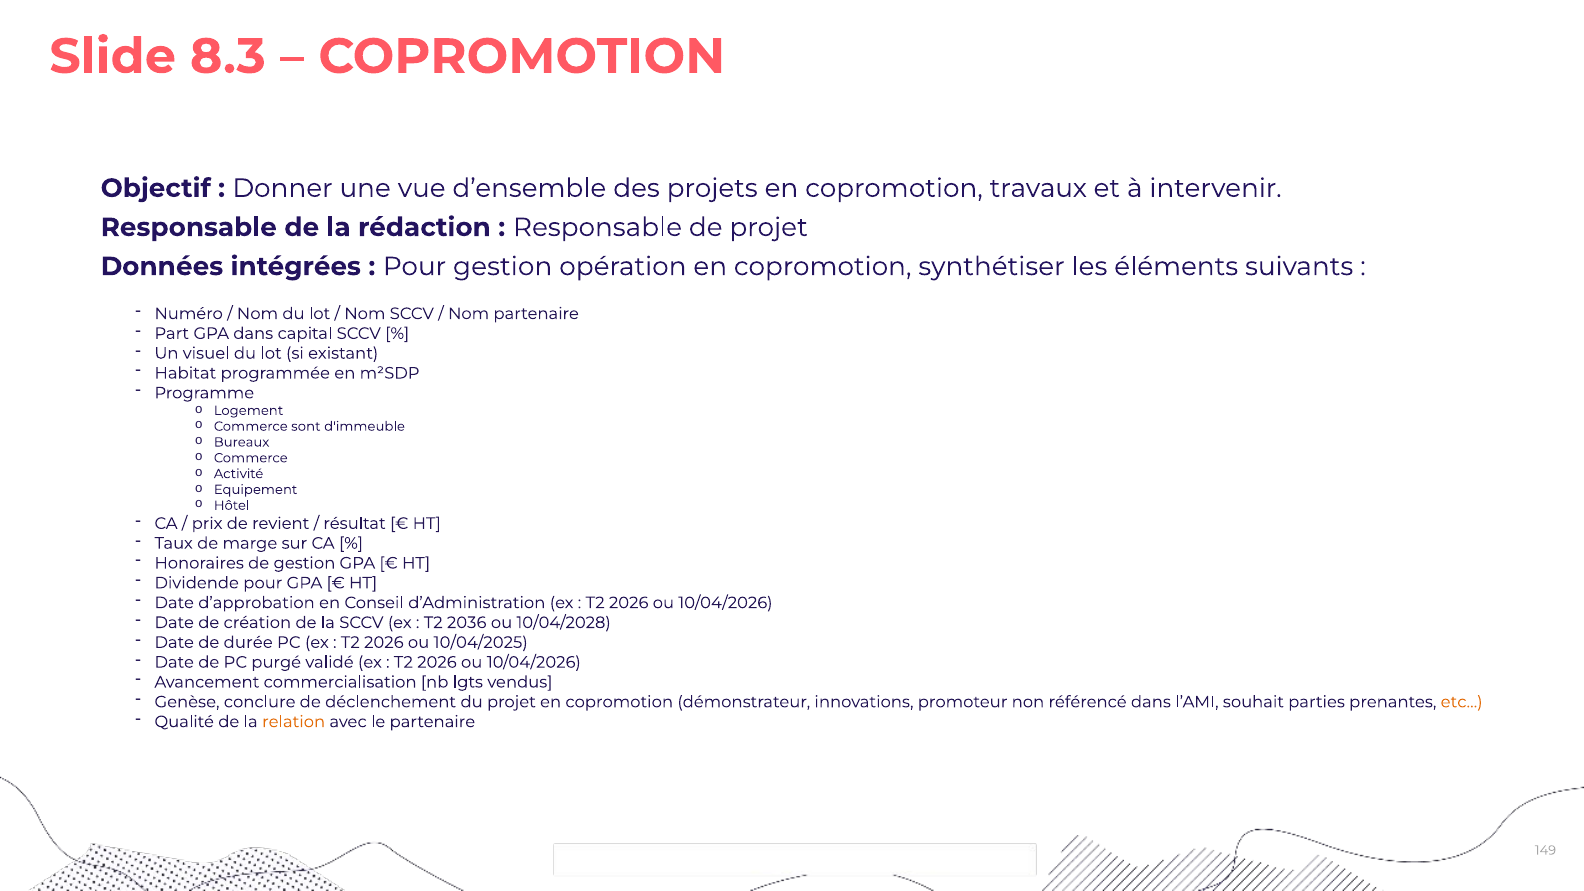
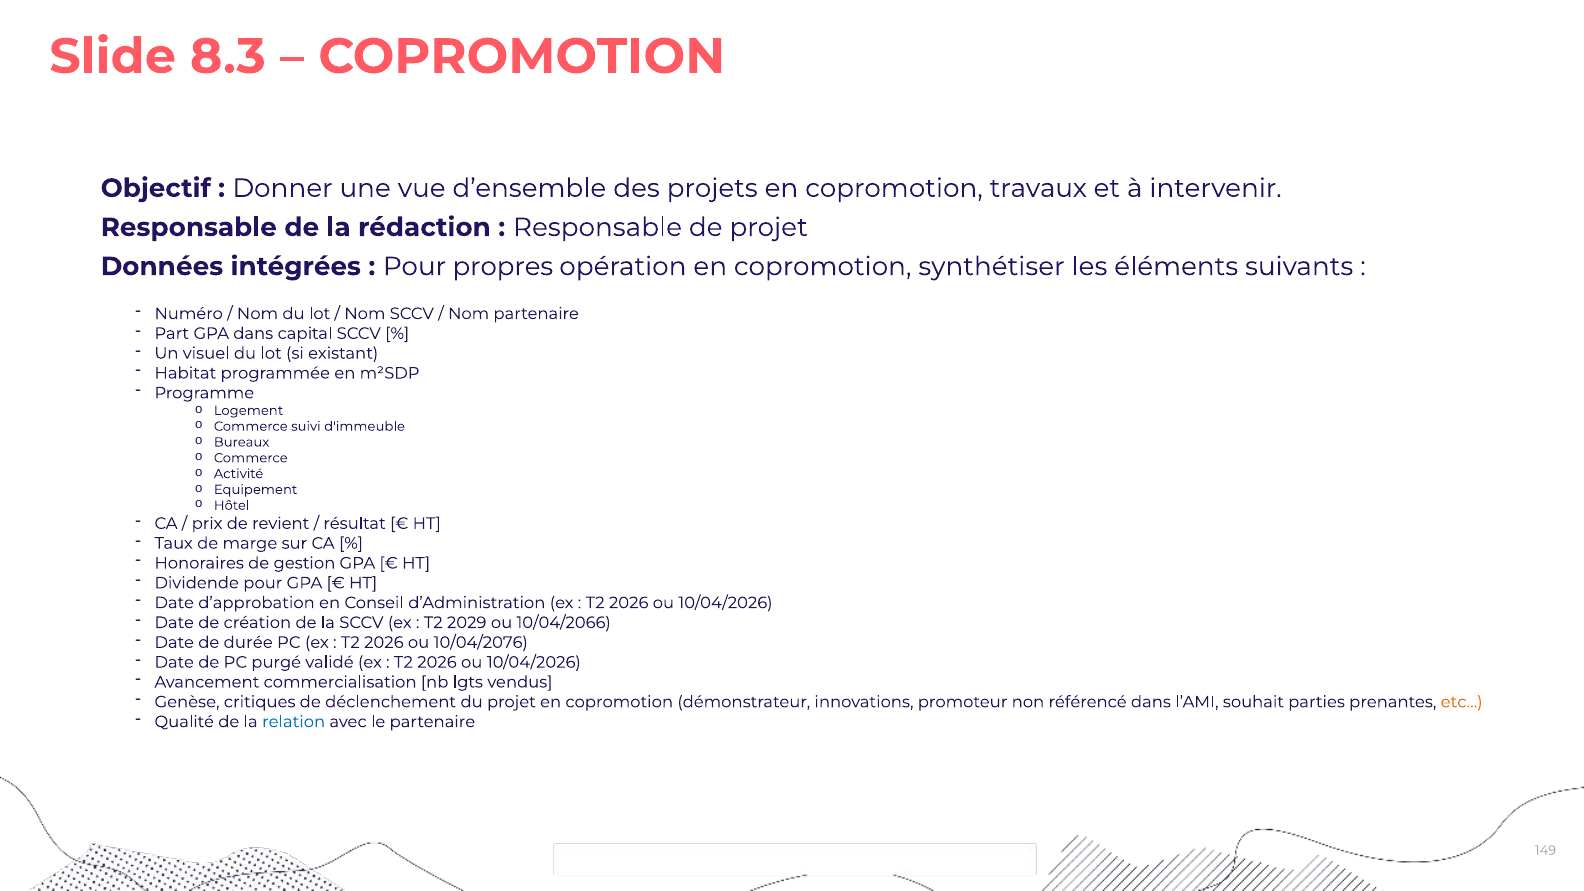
Pour gestion: gestion -> propres (503, 266)
sont: sont -> suivi (306, 426)
2036: 2036 -> 2029 (467, 623)
10/04/2028: 10/04/2028 -> 10/04/2066 (564, 623)
10/04/2025: 10/04/2025 -> 10/04/2076 (481, 642)
conclure: conclure -> critiques (260, 702)
relation colour: orange -> blue (294, 722)
